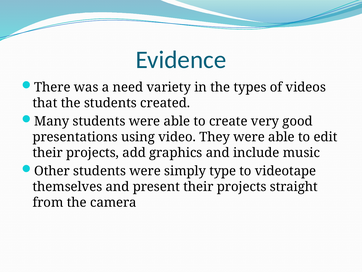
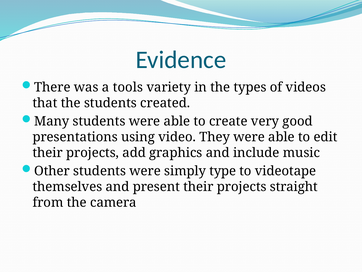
need: need -> tools (128, 87)
